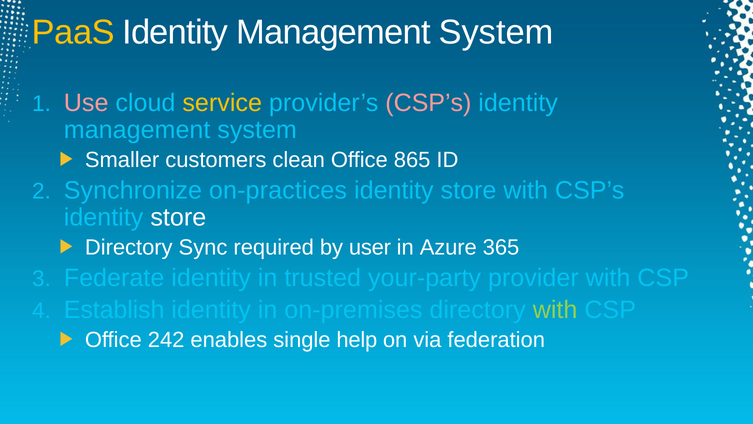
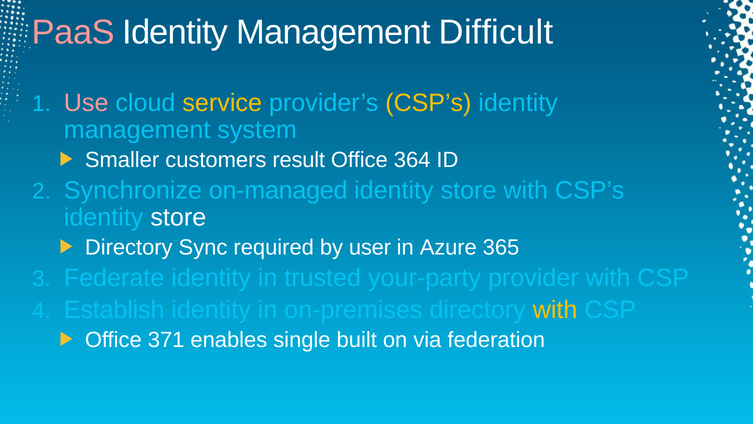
PaaS colour: yellow -> pink (73, 33)
System: System -> Difficult (496, 33)
CSP’s colour: pink -> yellow (428, 103)
clean: clean -> result (299, 160)
865: 865 -> 364 (412, 160)
on-practices: on-practices -> on-managed (278, 190)
with colour: light green -> yellow (555, 310)
242: 242 -> 371 (166, 340)
help: help -> built (357, 340)
